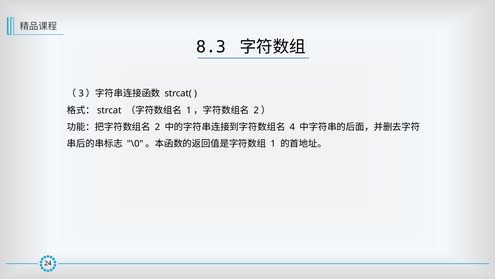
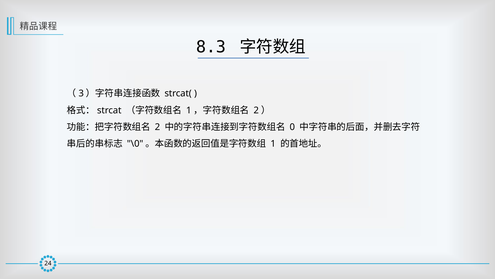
4: 4 -> 0 (292, 127)
